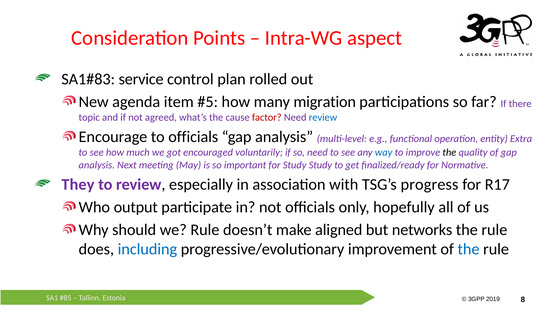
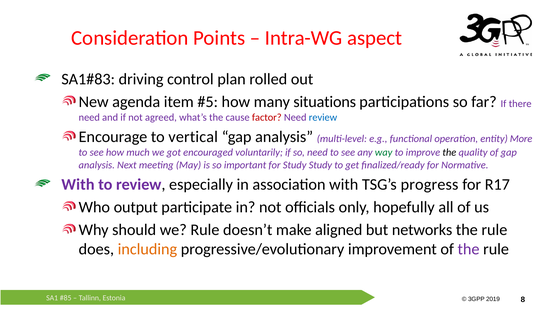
service: service -> driving (141, 79)
migration: migration -> situations (325, 102)
topic: topic -> need (89, 117)
to officials: officials -> vertical (193, 137)
Extra: Extra -> More (521, 139)
way colour: blue -> green (384, 153)
They: They -> With (78, 185)
including colour: blue -> orange (147, 249)
the colour: blue -> purple (468, 249)
